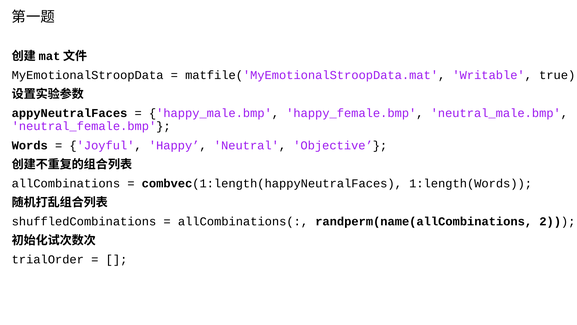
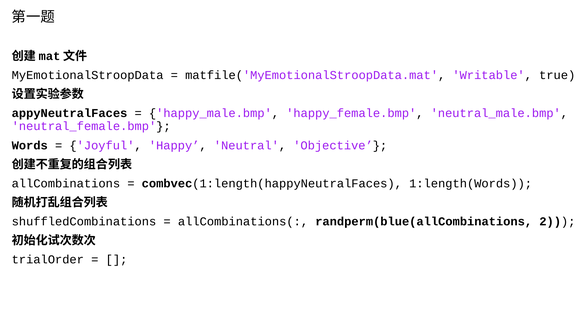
randperm(name(allCombinations: randperm(name(allCombinations -> randperm(blue(allCombinations (424, 221)
